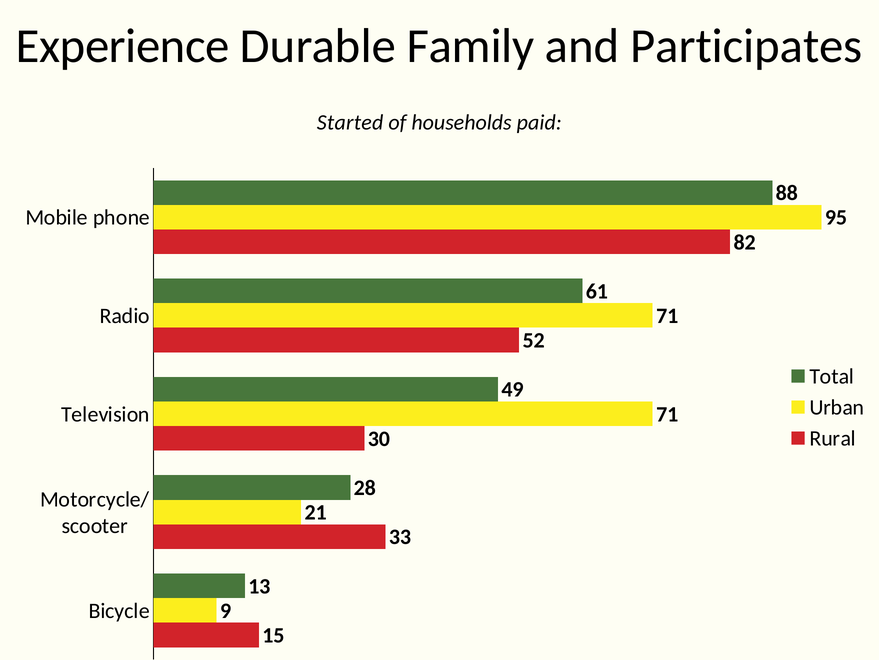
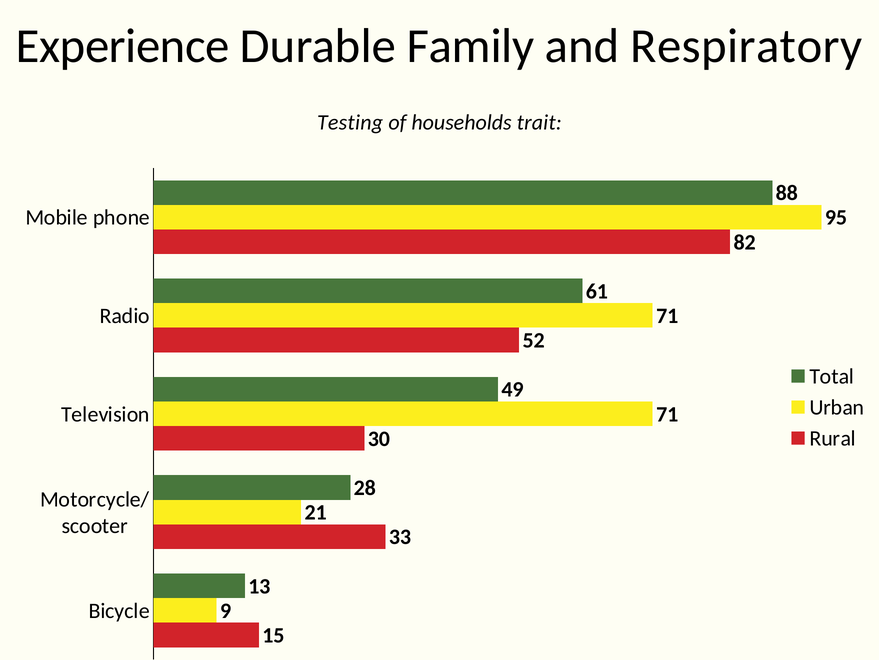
Participates: Participates -> Respiratory (746, 46)
Started: Started -> Testing (350, 122)
paid: paid -> trait (539, 122)
